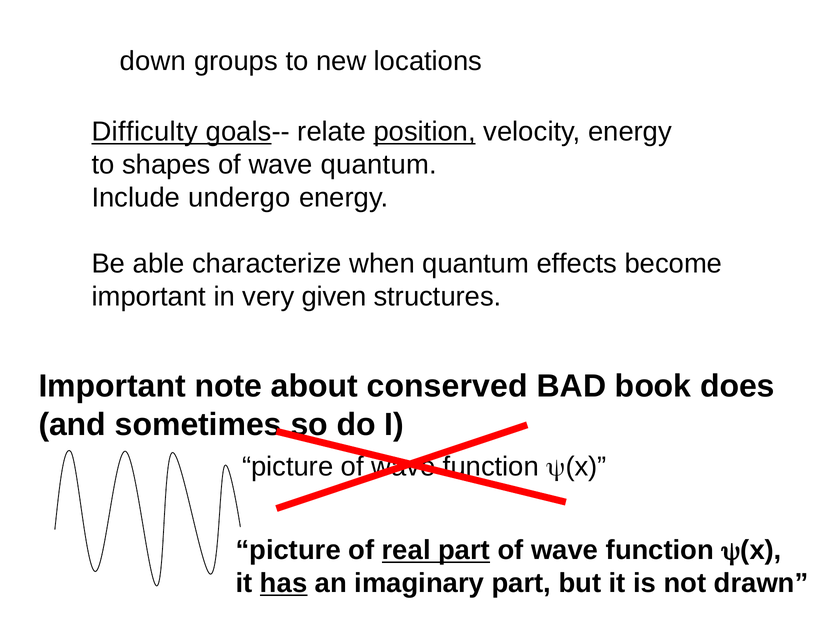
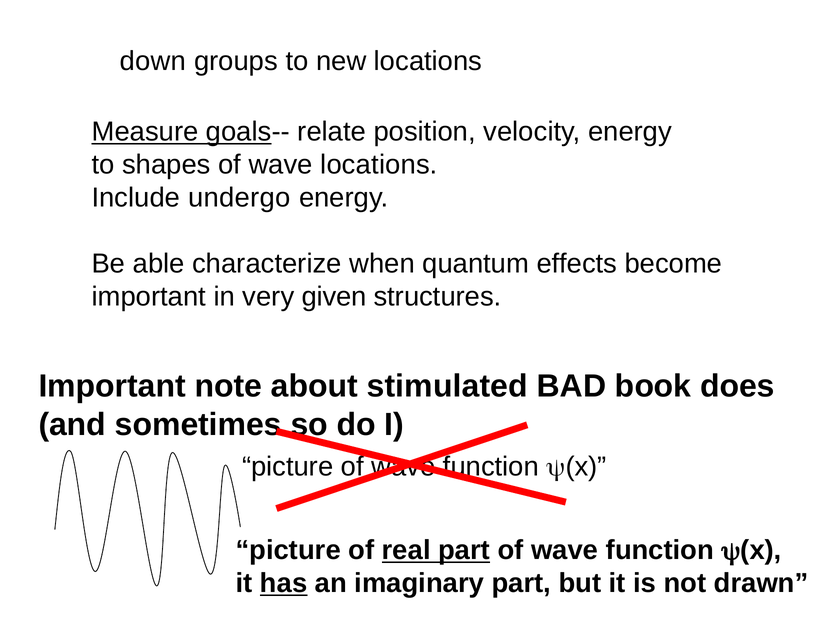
Difficulty: Difficulty -> Measure (145, 132)
position underline: present -> none (425, 132)
wave quantum: quantum -> locations (379, 165)
conserved: conserved -> stimulated (447, 386)
